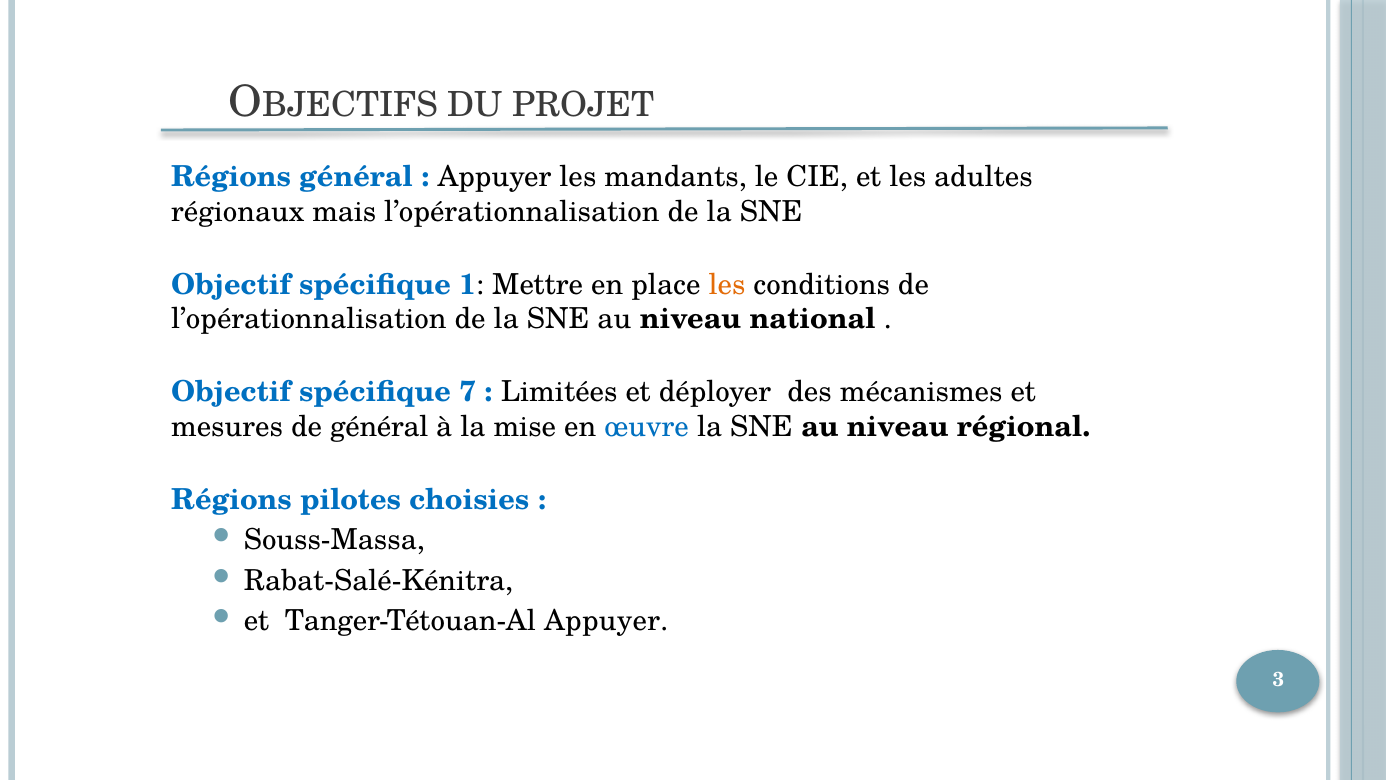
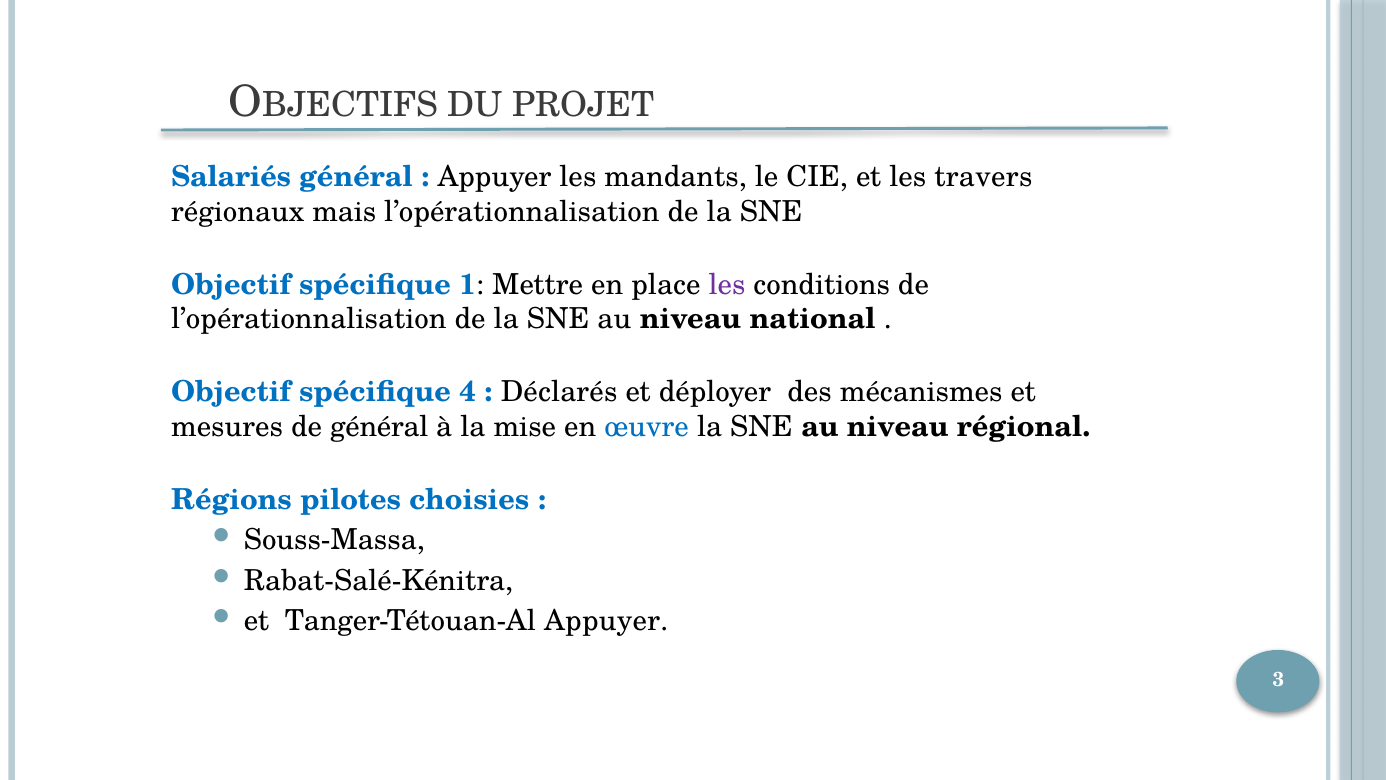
Régions: Régions -> Salariés (231, 177)
adultes: adultes -> travers (983, 177)
les colour: orange -> purple (727, 284)
7: 7 -> 4 (468, 392)
Limitées: Limitées -> Déclarés (559, 392)
